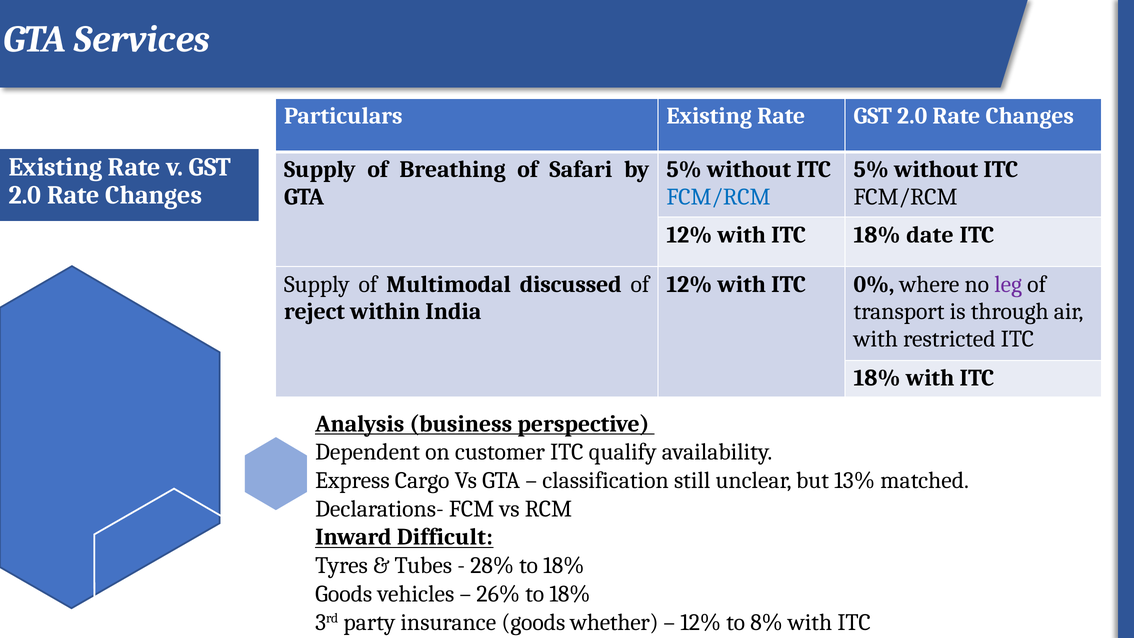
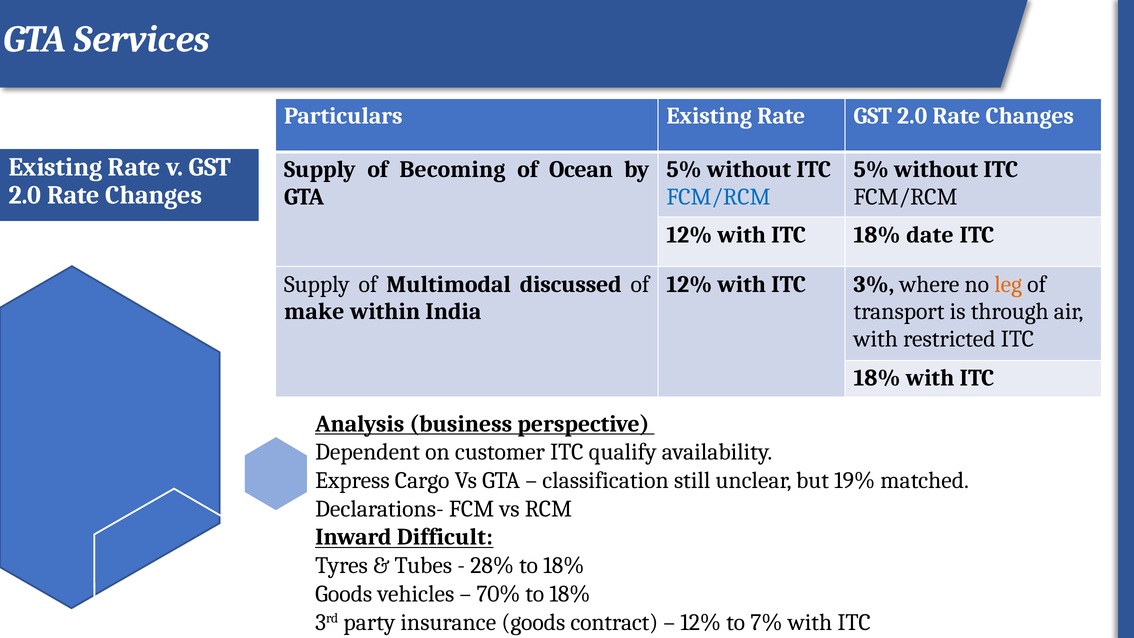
Breathing: Breathing -> Becoming (452, 170)
Safari: Safari -> Ocean (581, 170)
0%: 0% -> 3% (874, 284)
leg colour: purple -> orange (1008, 284)
reject: reject -> make (314, 312)
13%: 13% -> 19% (855, 480)
26%: 26% -> 70% (498, 594)
whether: whether -> contract (614, 622)
8%: 8% -> 7% (766, 622)
